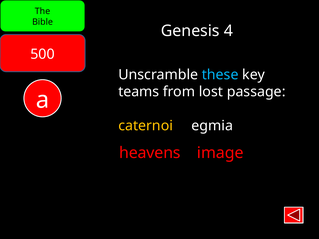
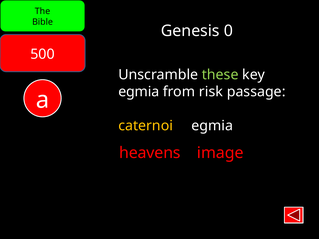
4: 4 -> 0 (228, 31)
these colour: light blue -> light green (220, 75)
teams: teams -> egmia (139, 92)
lost: lost -> risk (211, 92)
